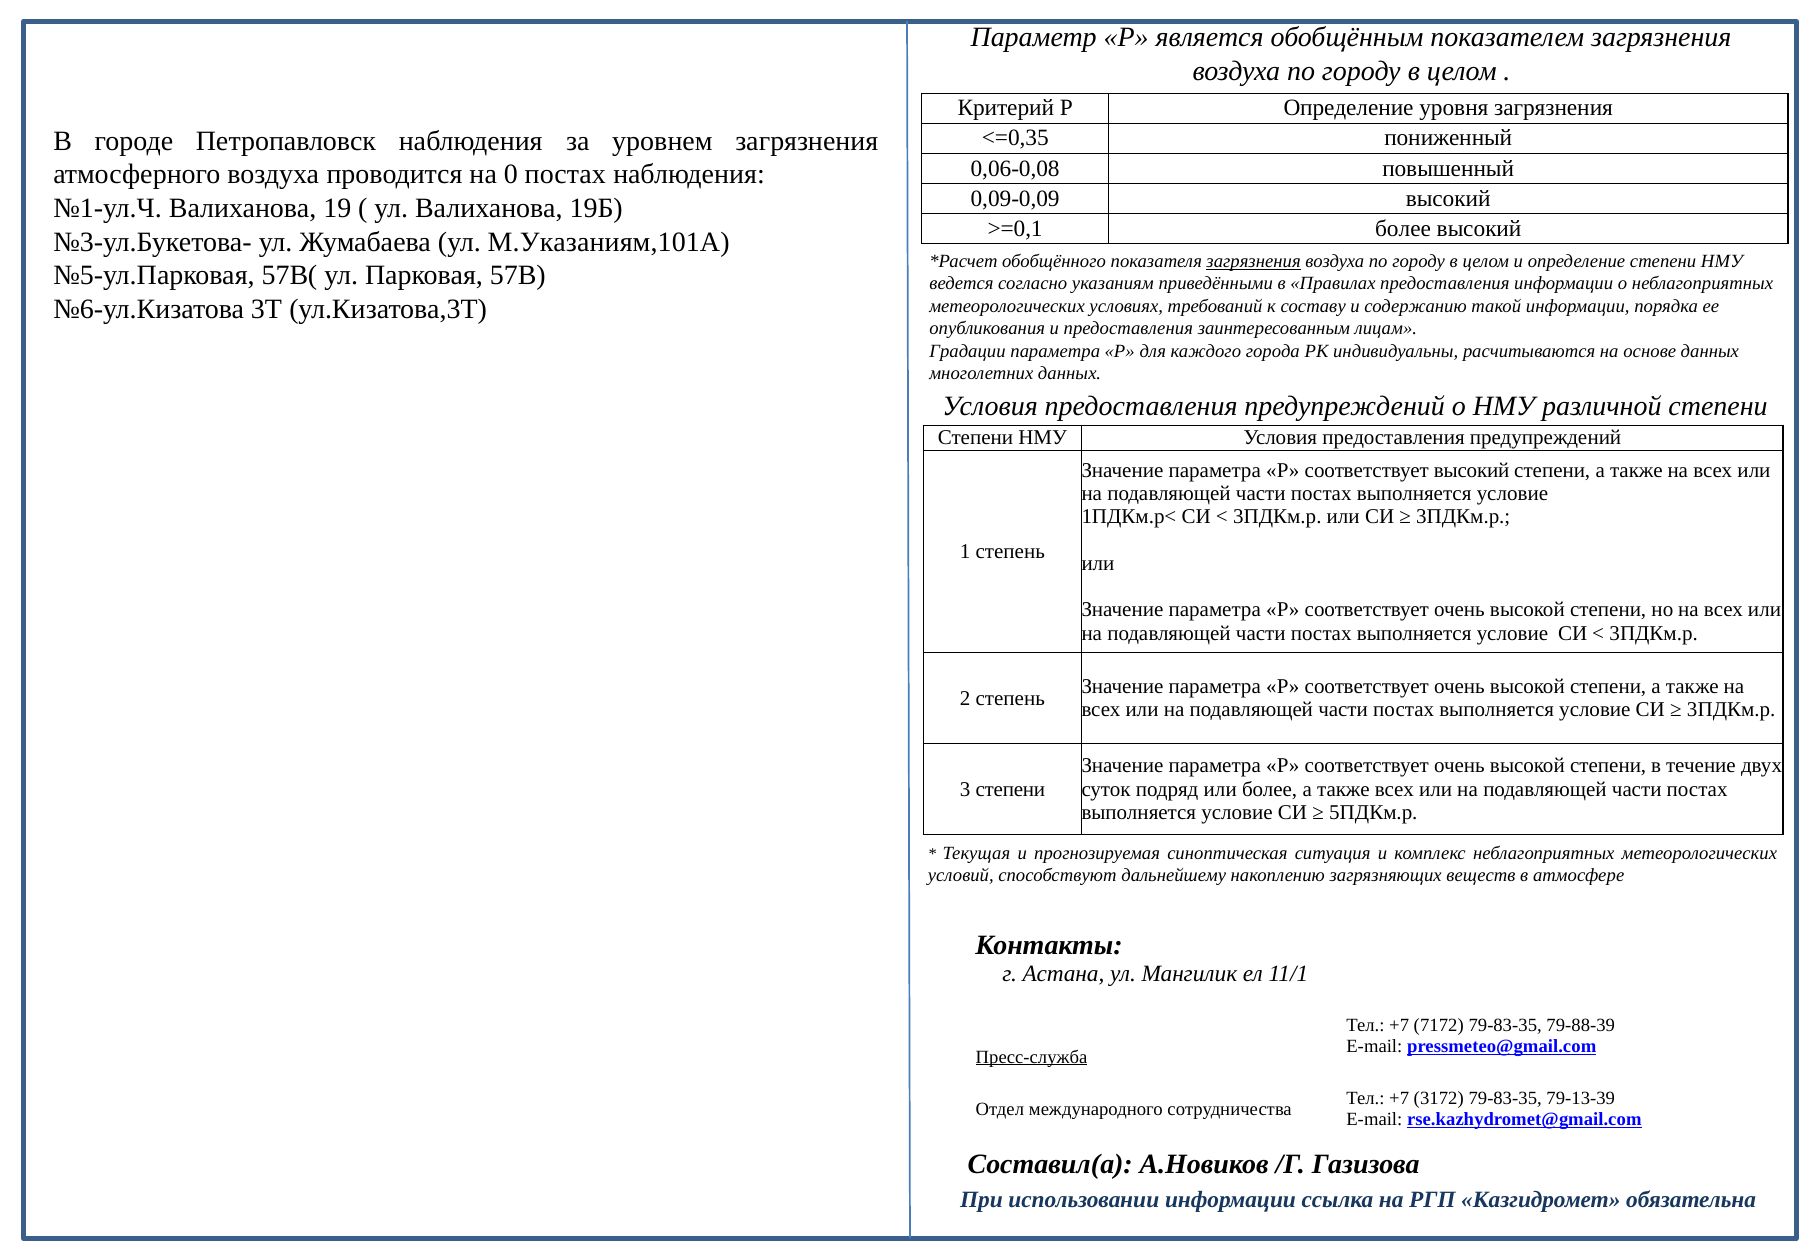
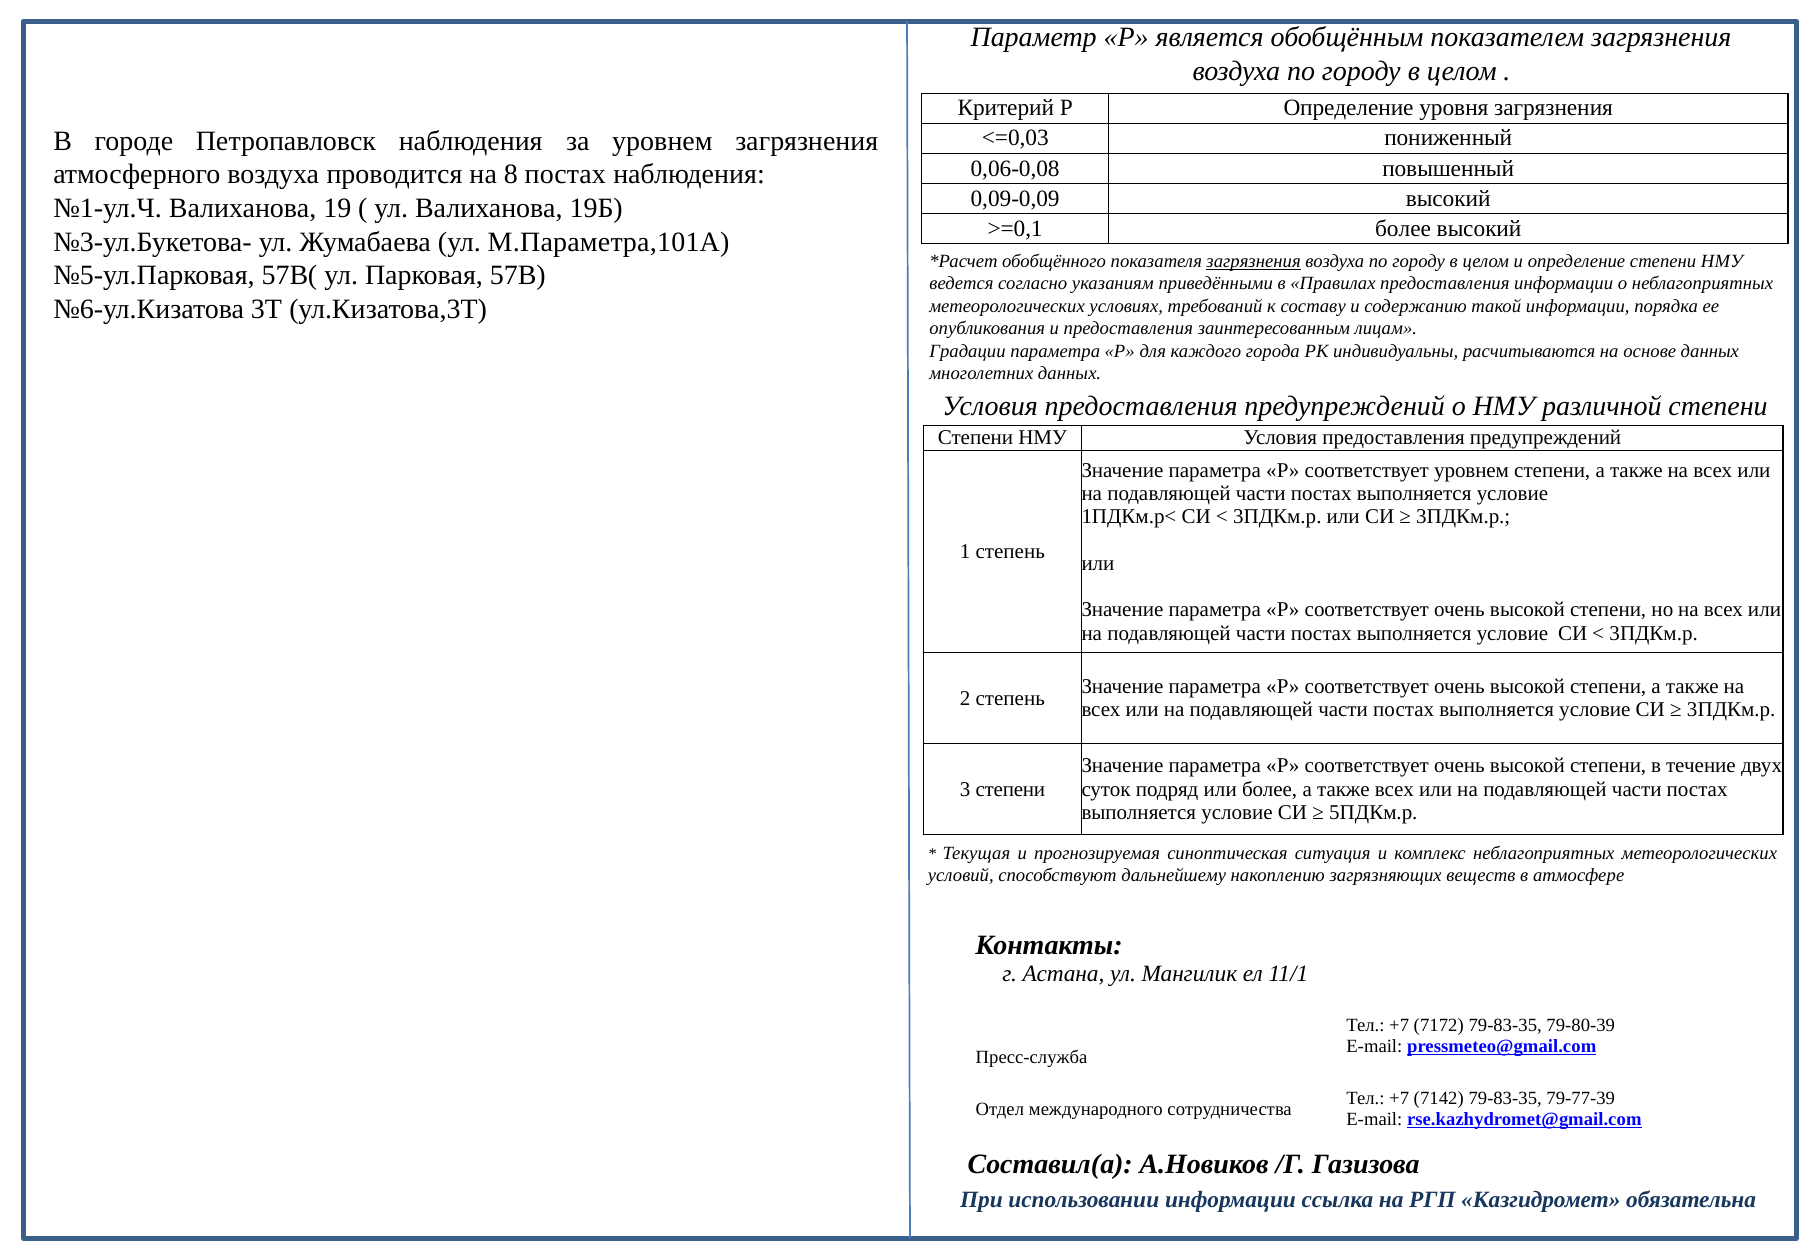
<=0,35: <=0,35 -> <=0,03 (1015, 138)
0: 0 -> 8 (511, 175)
М.Указаниям,101А: М.Указаниям,101А -> М.Параметра,101А (609, 242)
соответствует высокий: высокий -> уровнем (1472, 470)
79-88-39: 79-88-39 -> 79-80-39 (1581, 1026)
Пресс-служба underline: present -> none (1032, 1057)
3172: 3172 -> 7142 (1439, 1099)
79-13-39: 79-13-39 -> 79-77-39 (1581, 1099)
